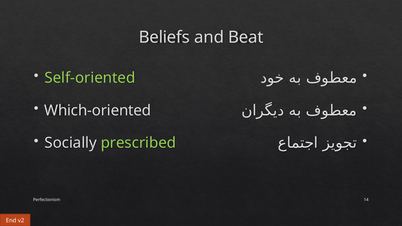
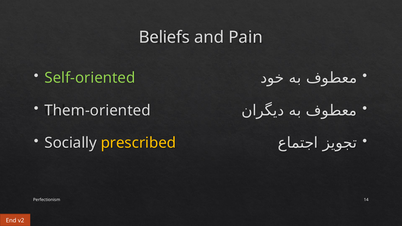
Beat: Beat -> Pain (246, 37)
Which-oriented: Which-oriented -> Them-oriented (98, 110)
prescribed colour: light green -> yellow (138, 143)
